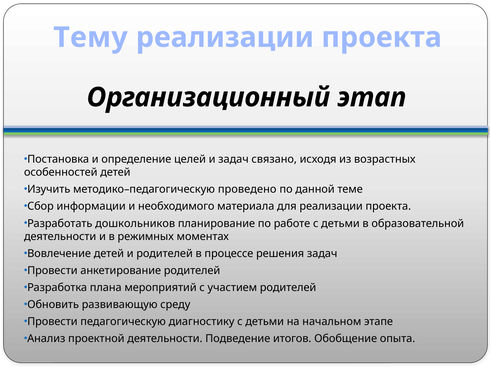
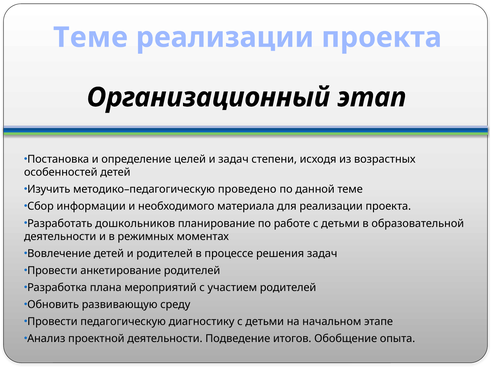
Тему: Тему -> Теме (90, 37)
связано: связано -> степени (274, 159)
